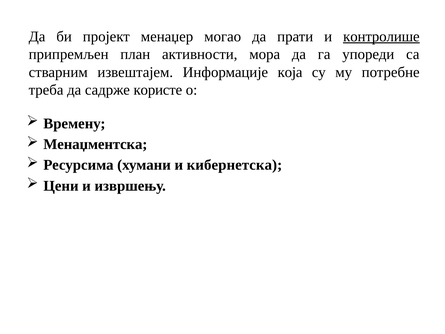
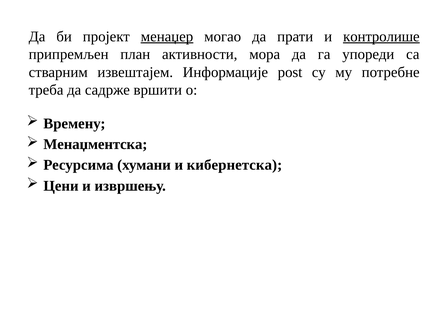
менаџер underline: none -> present (167, 36)
која: која -> post (290, 72)
користе: користе -> вршити (158, 90)
